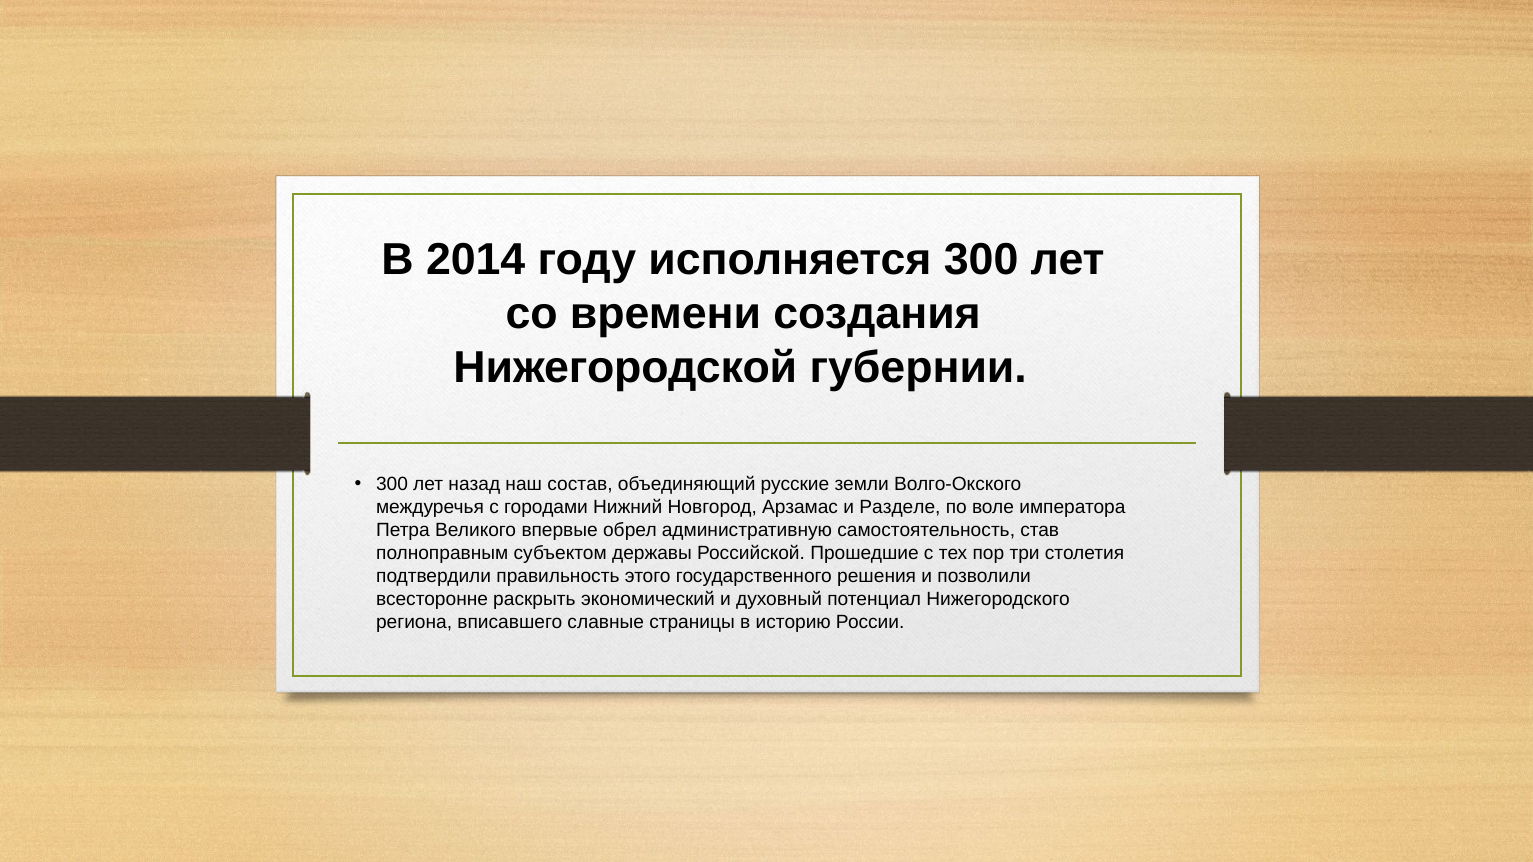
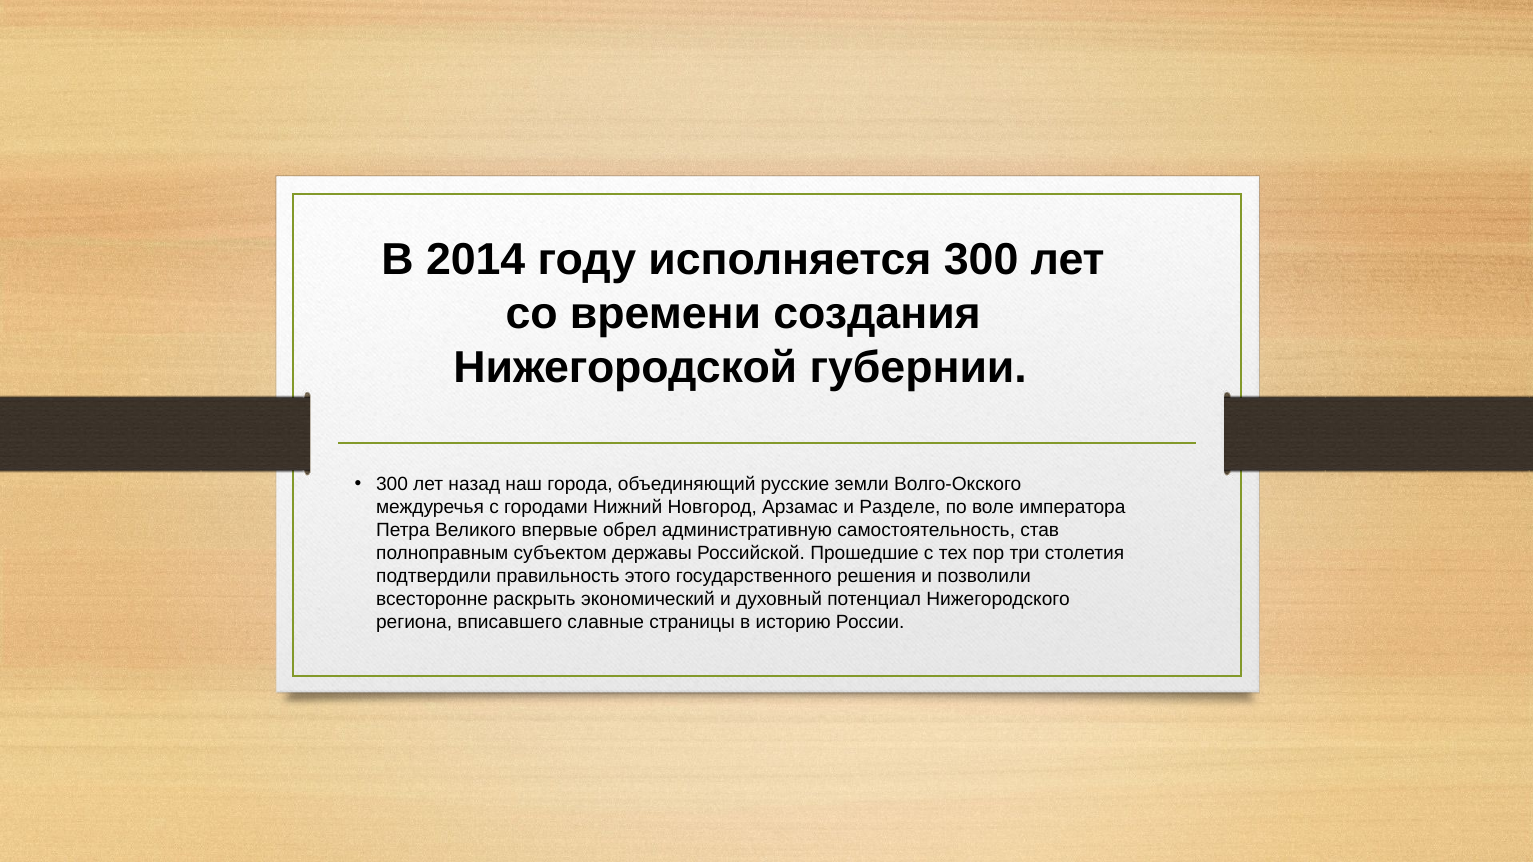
состав: состав -> города (580, 485)
